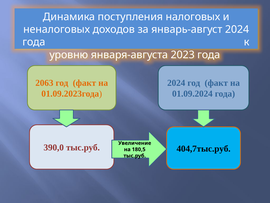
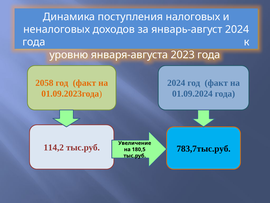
2063: 2063 -> 2058 (44, 83)
390,0: 390,0 -> 114,2 (54, 147)
404,7тыс.руб: 404,7тыс.руб -> 783,7тыс.руб (204, 148)
